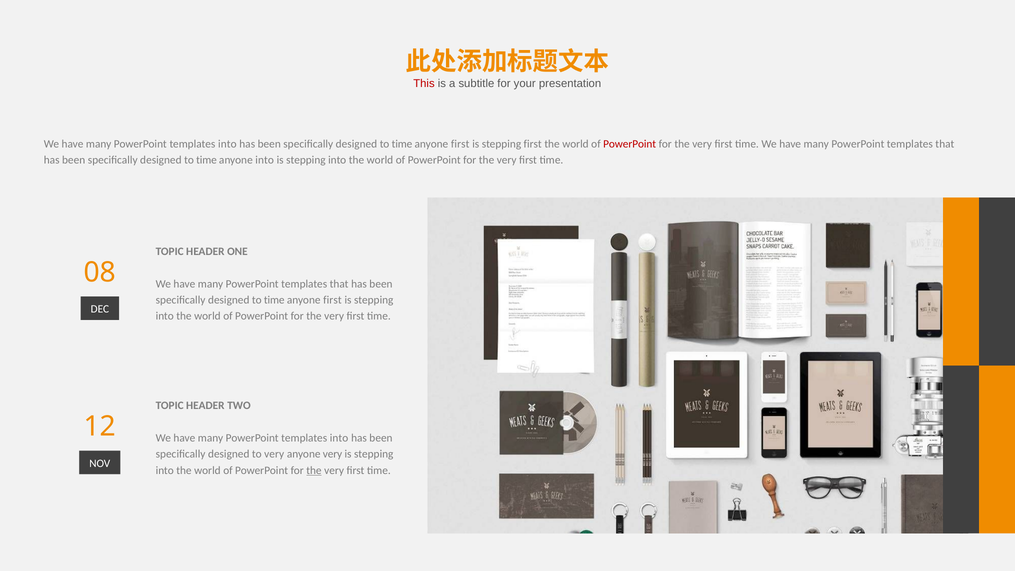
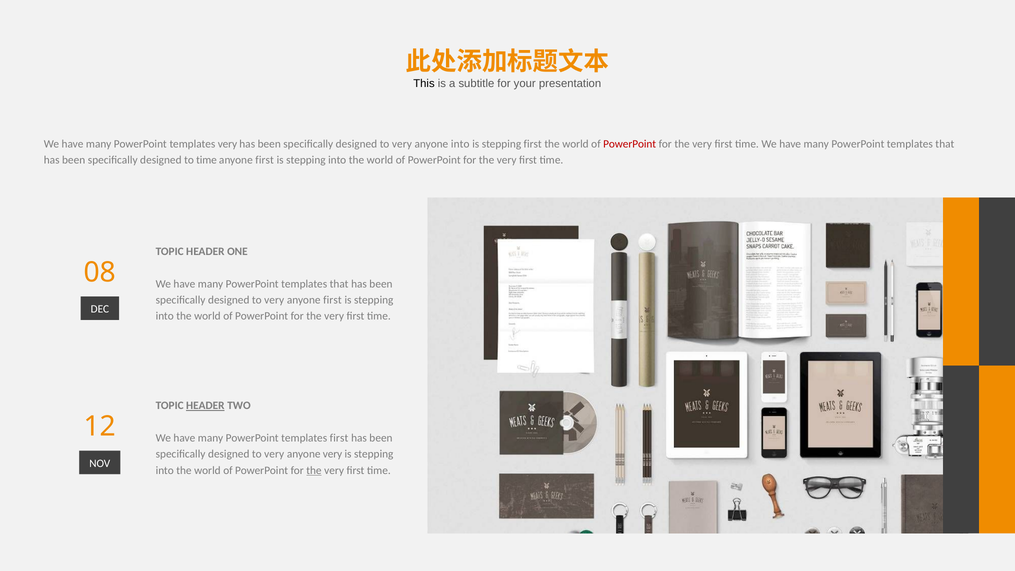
This colour: red -> black (424, 84)
into: into -> very (227, 144)
time: time -> very (402, 144)
first: first -> into (460, 144)
into: into -> first (265, 160)
time: time -> very (274, 300)
HEADER underline: none -> present (205, 405)
into: into -> first (339, 438)
